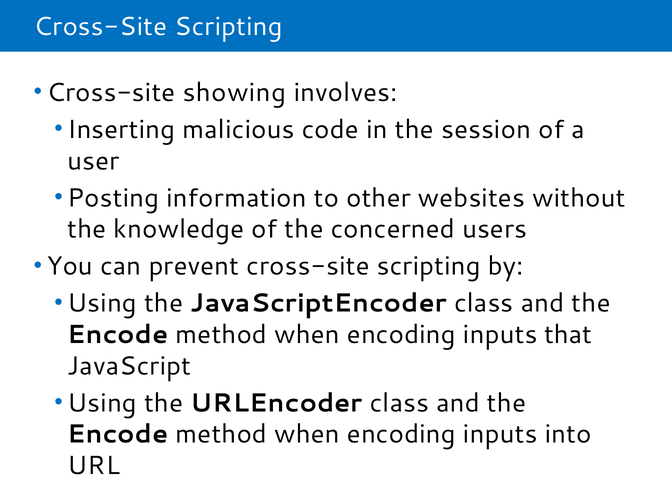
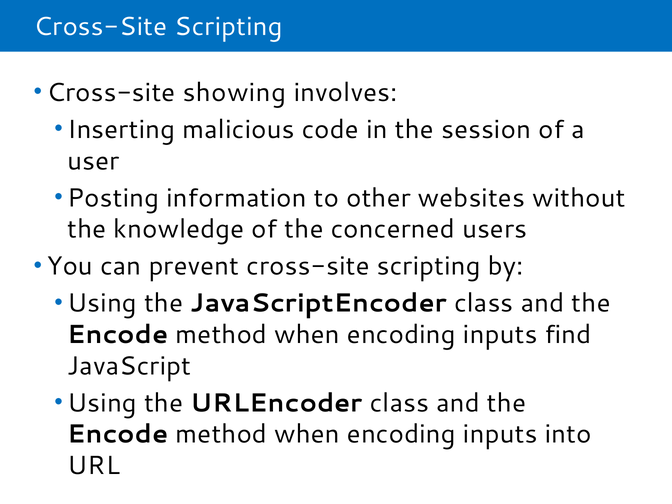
that: that -> find (568, 335)
